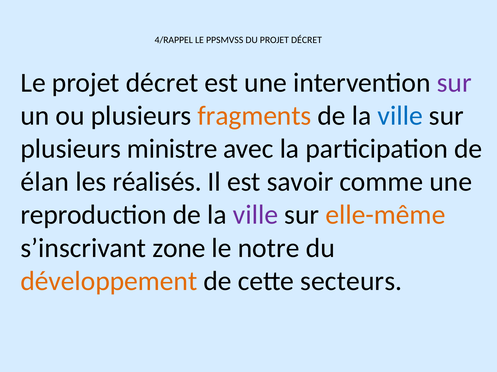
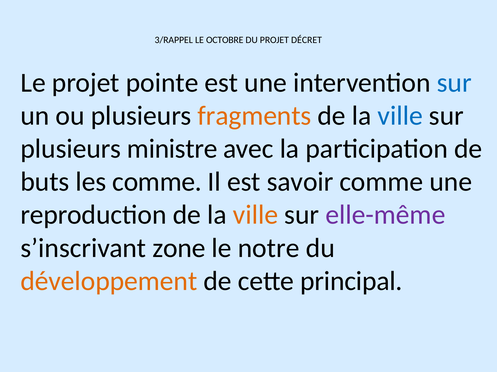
4/RAPPEL: 4/RAPPEL -> 3/RAPPEL (174, 40)
PPSMVSS: PPSMVSS -> OCTOBRE (225, 40)
Le projet décret: décret -> pointe (162, 83)
sur colour: purple -> blue (454, 83)
élan: élan -> buts (45, 182)
les réalisés: réalisés -> comme (157, 182)
ville colour: purple -> orange (256, 215)
elle-même colour: orange -> purple (385, 215)
secteurs: secteurs -> principal (351, 282)
